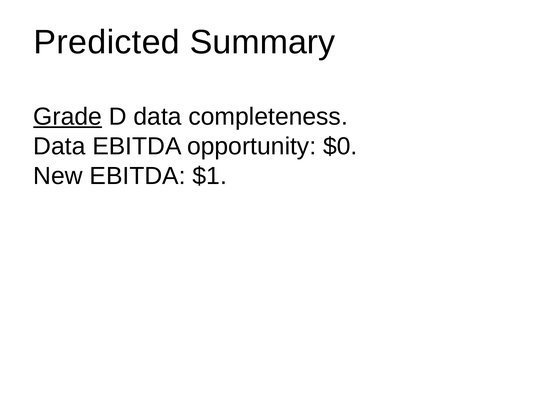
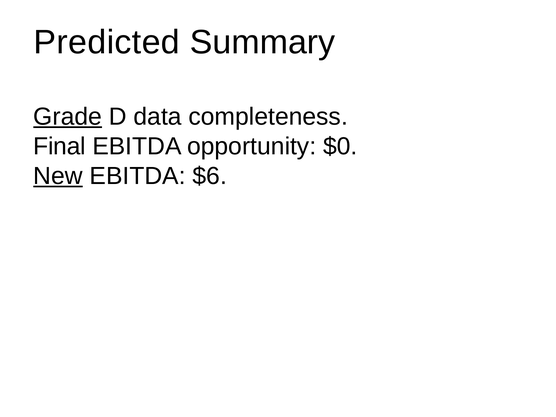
Data: Data -> Final (59, 146)
New underline: none -> present (58, 176)
$1: $1 -> $6 (210, 176)
